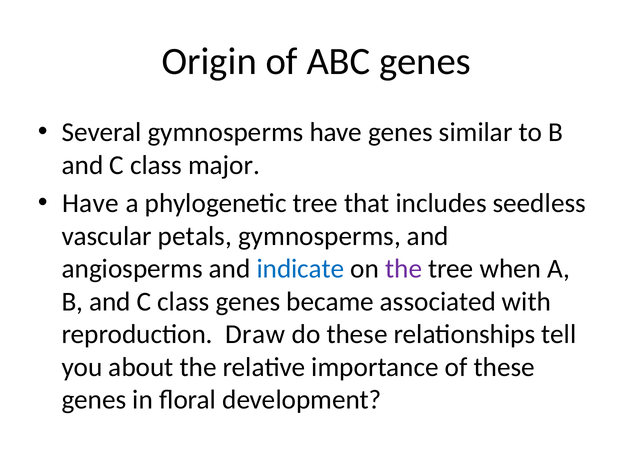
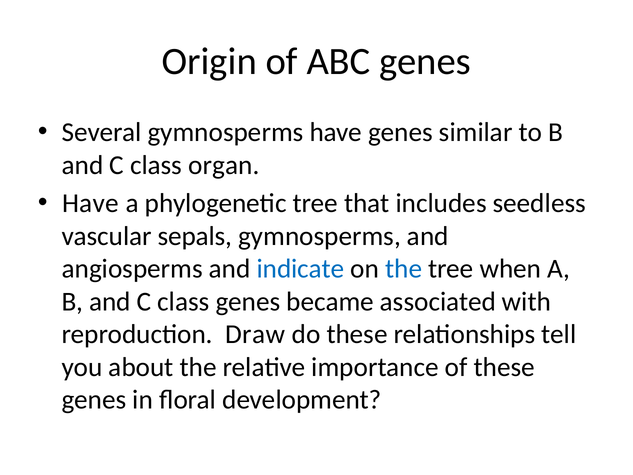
major: major -> organ (224, 165)
petals: petals -> sepals (195, 236)
the colour: purple -> blue (404, 269)
